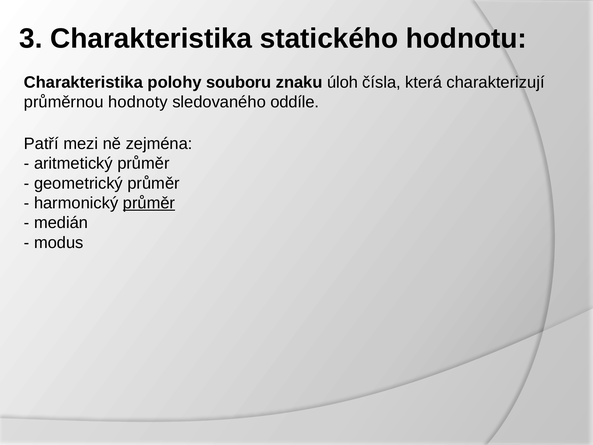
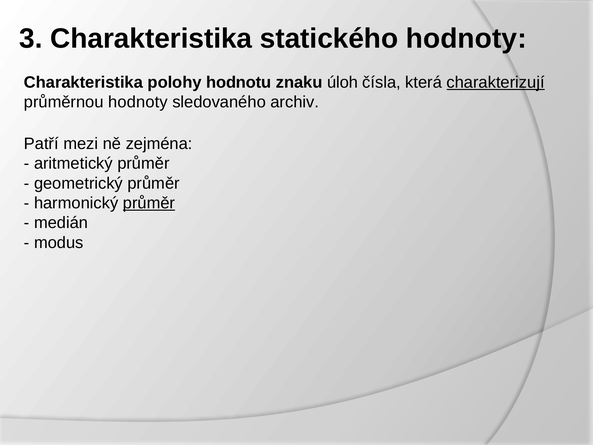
statického hodnotu: hodnotu -> hodnoty (466, 39)
souboru: souboru -> hodnotu (239, 82)
charakterizují underline: none -> present (496, 82)
oddíle: oddíle -> archiv (295, 102)
